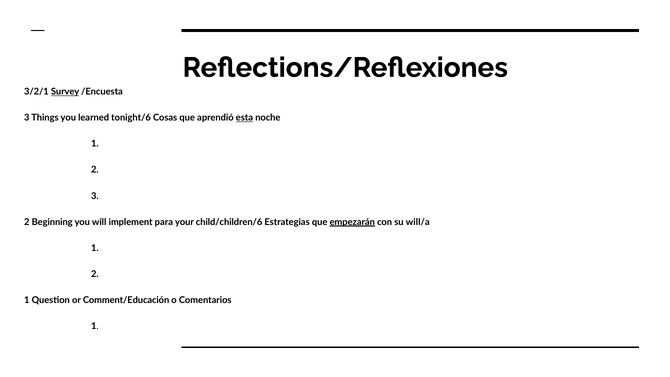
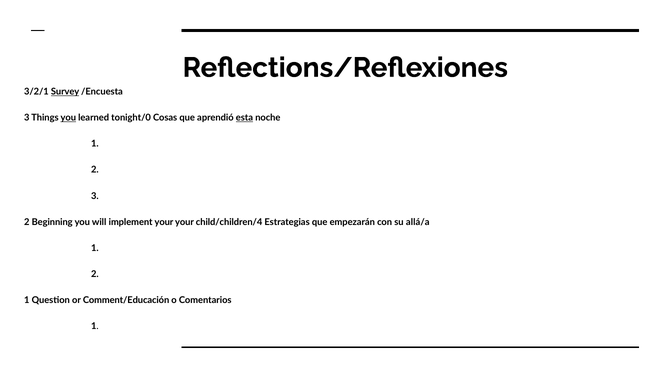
you underline: none -> present (68, 118)
tonight/6: tonight/6 -> tonight/0 (131, 118)
implement para: para -> your (164, 222)
child/children/6: child/children/6 -> child/children/4 (229, 222)
empezarán underline: present -> none (352, 222)
will/a: will/a -> allá/a (418, 222)
